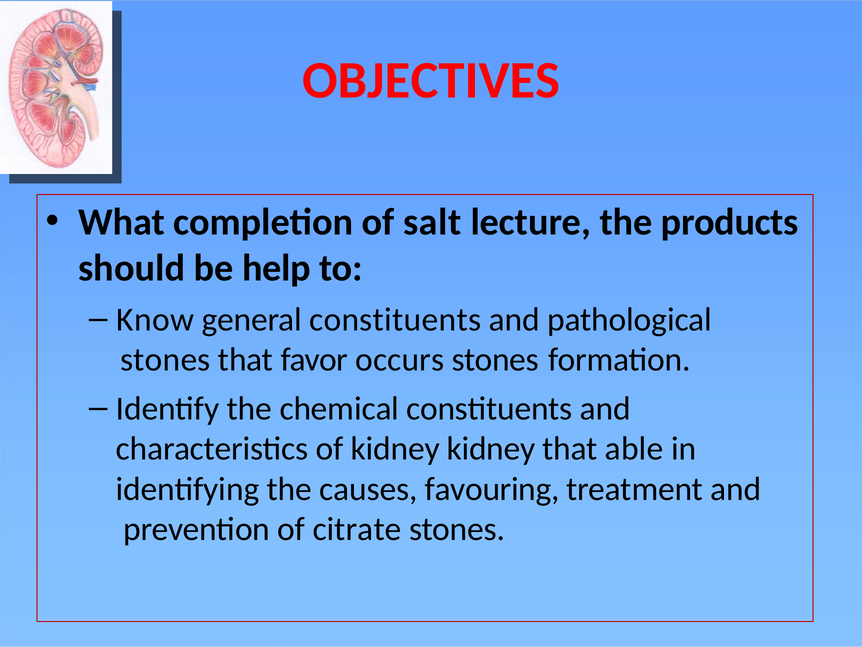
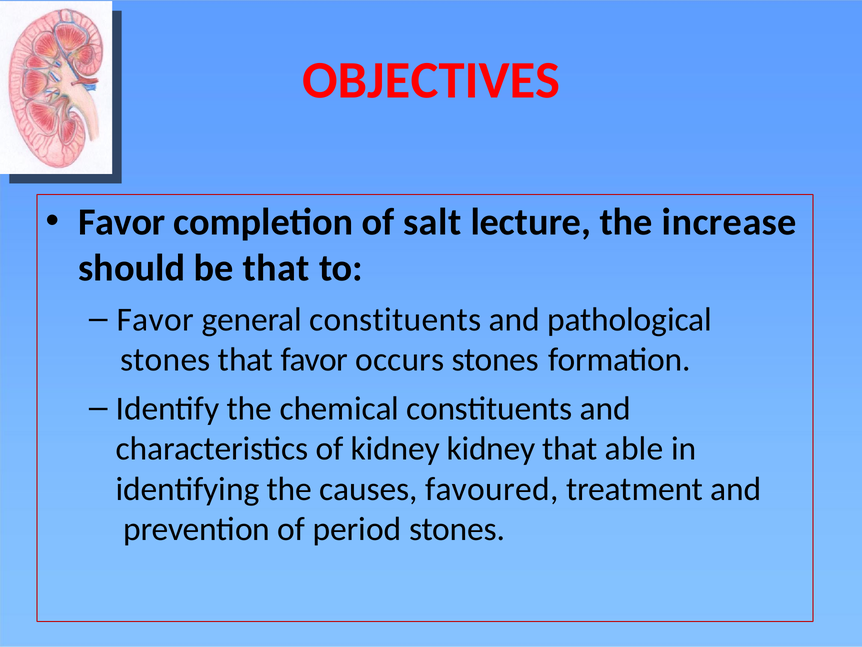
What: What -> Favor (122, 222)
products: products -> increase (729, 222)
be help: help -> that (276, 268)
Know: Know -> Favor (155, 319)
favouring: favouring -> favoured (492, 489)
citrate: citrate -> period (357, 529)
